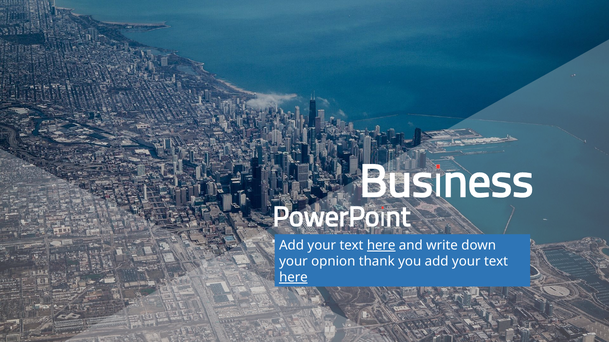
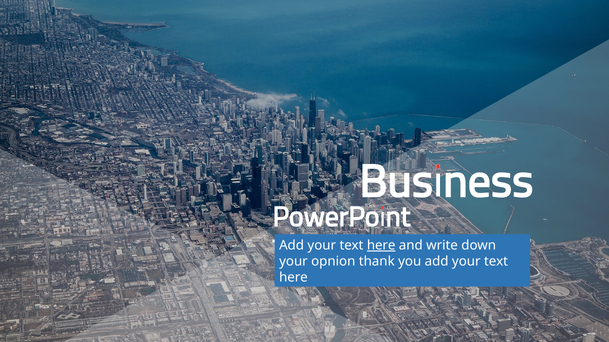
here underline: present -> none (293, 278)
